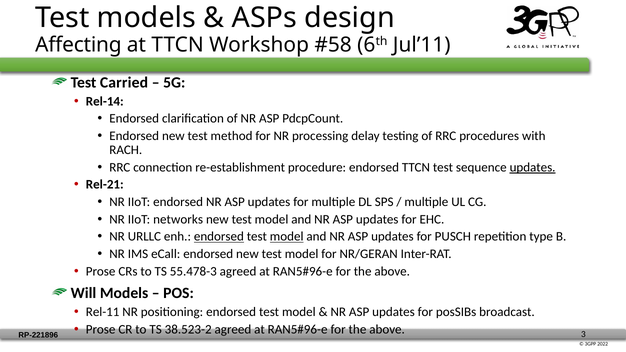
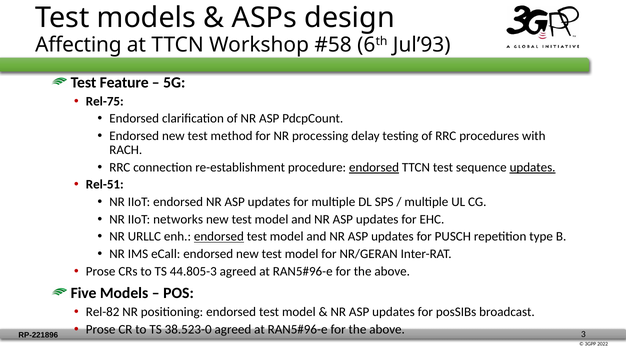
Jul’11: Jul’11 -> Jul’93 (422, 45)
Carried: Carried -> Feature (124, 83)
Rel-14: Rel-14 -> Rel-75 (105, 101)
endorsed underline: none -> present (374, 167)
Rel-21: Rel-21 -> Rel-51 (105, 185)
model underline: present -> none (287, 237)
55.478-3: 55.478-3 -> 44.805-3 (193, 271)
Will: Will -> Five (84, 293)
Rel-11: Rel-11 -> Rel-82 (103, 312)
38.523-2: 38.523-2 -> 38.523-0 (188, 329)
